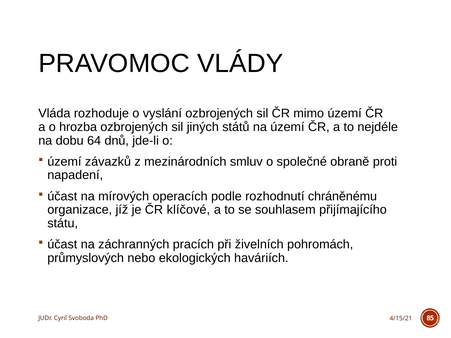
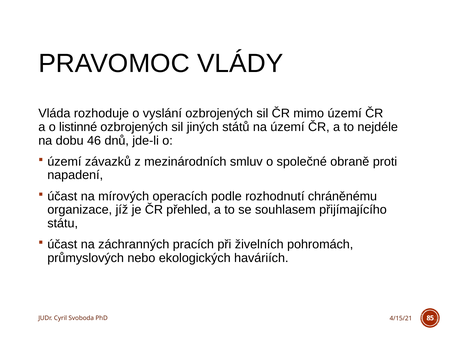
hrozba: hrozba -> listinné (78, 127)
64: 64 -> 46 (94, 141)
klíčové: klíčové -> přehled (189, 210)
